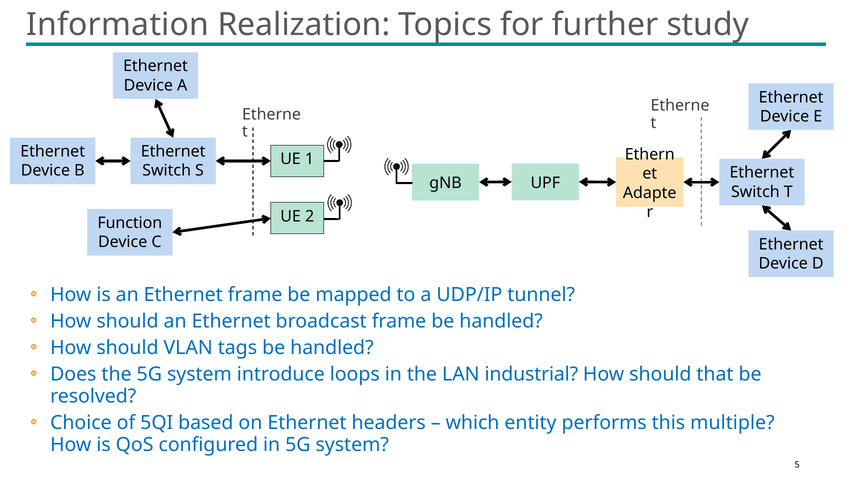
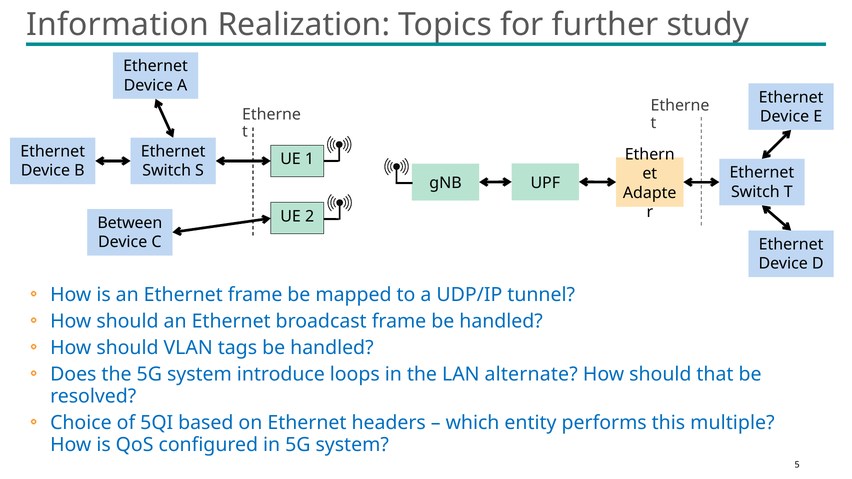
Function: Function -> Between (130, 223)
industrial: industrial -> alternate (531, 374)
